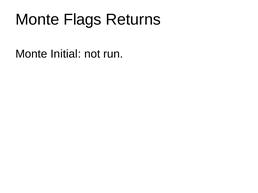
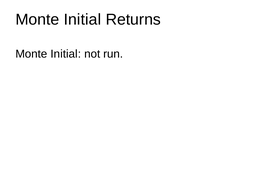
Flags: Flags -> Initial (82, 20)
